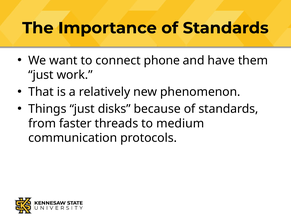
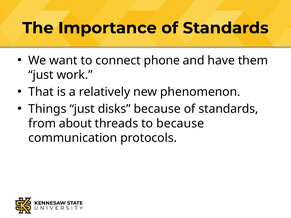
faster: faster -> about (75, 124)
to medium: medium -> because (180, 124)
